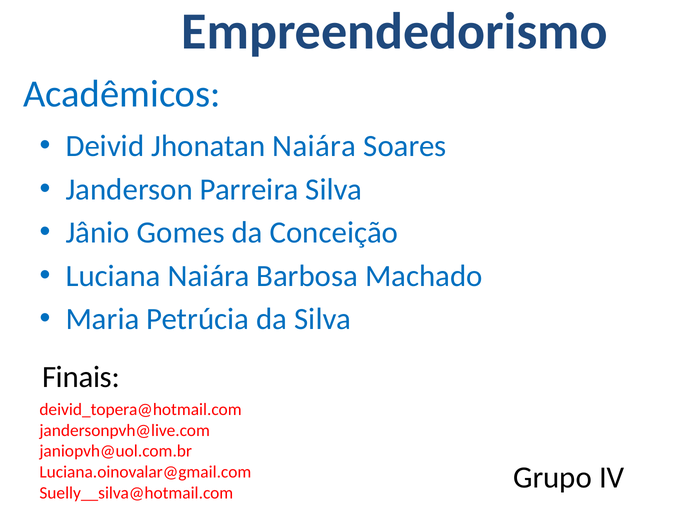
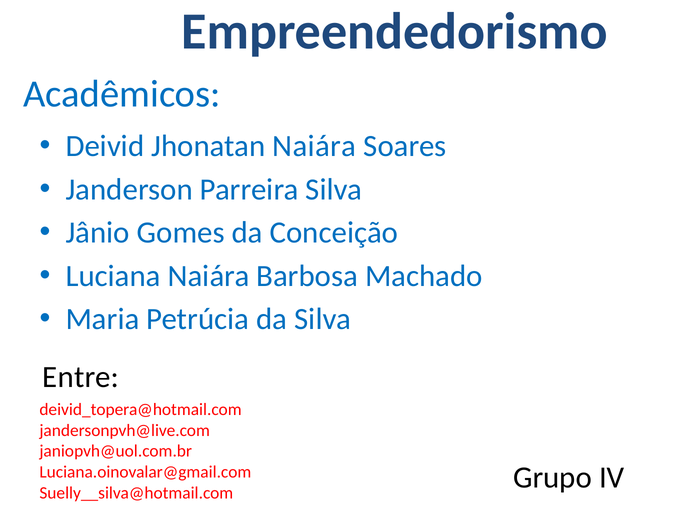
Finais: Finais -> Entre (81, 377)
